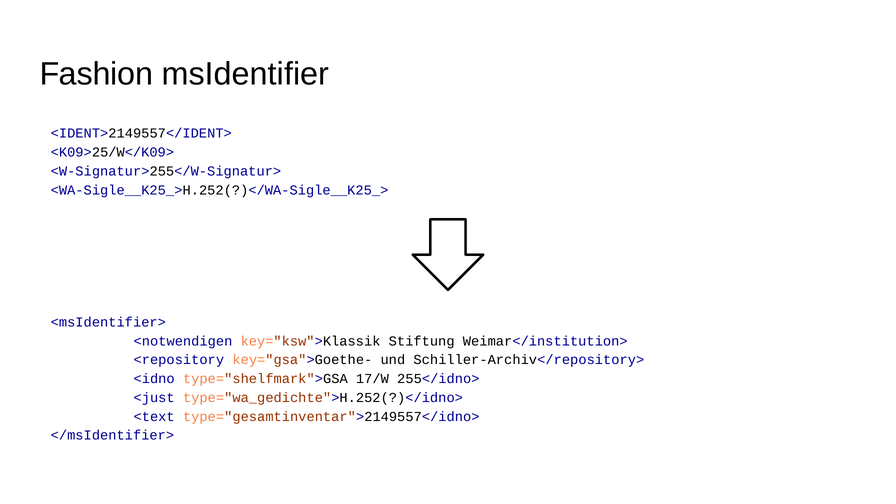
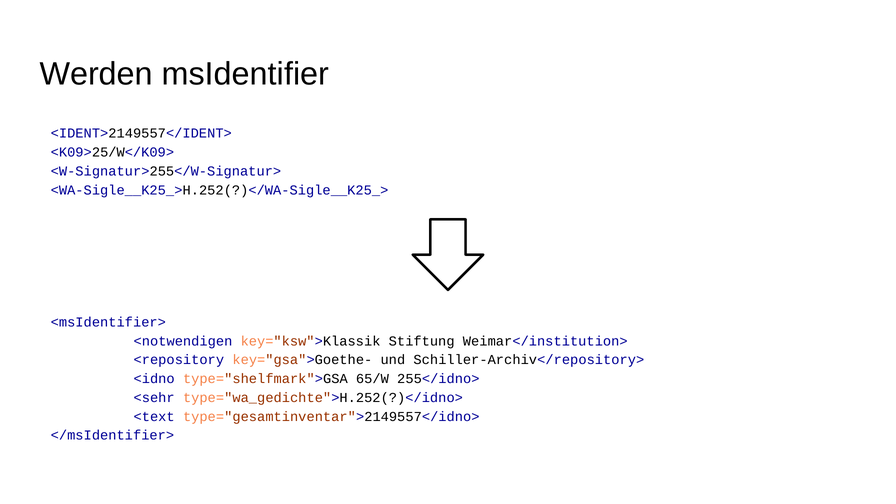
Fashion: Fashion -> Werden (96, 74)
17/W: 17/W -> 65/W (372, 379)
<just: <just -> <sehr (154, 398)
